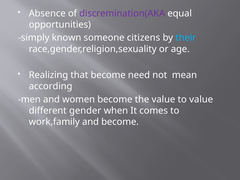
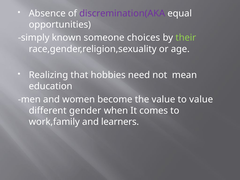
citizens: citizens -> choices (144, 38)
their colour: light blue -> light green (186, 38)
that become: become -> hobbies (108, 75)
according: according -> education (51, 86)
and become: become -> learners (120, 122)
